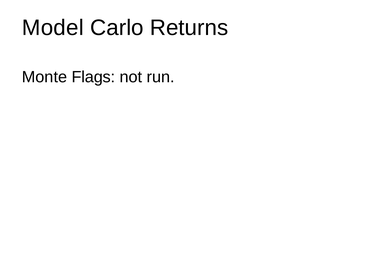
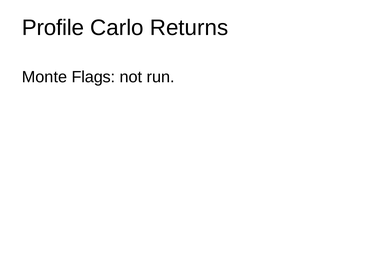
Model: Model -> Profile (53, 28)
